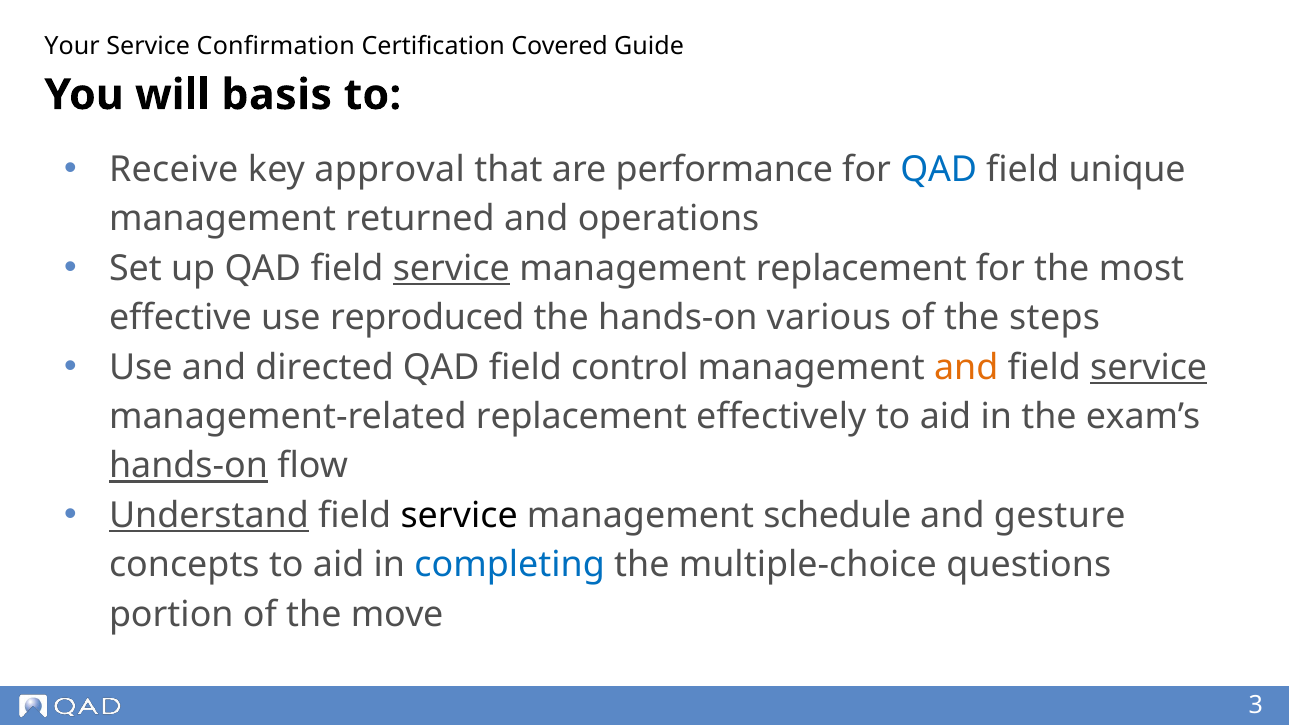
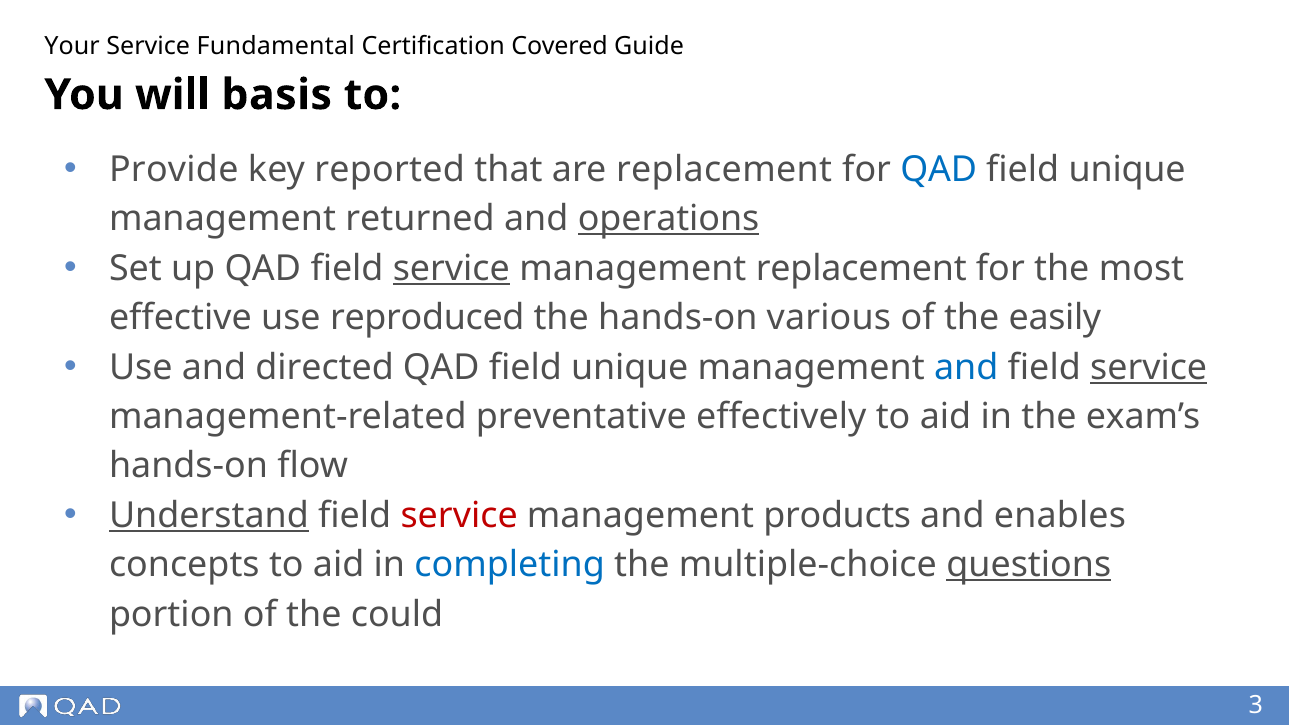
Confirmation: Confirmation -> Fundamental (276, 46)
Receive: Receive -> Provide (174, 170)
approval: approval -> reported (390, 170)
are performance: performance -> replacement (724, 170)
operations underline: none -> present (669, 219)
steps: steps -> easily (1055, 318)
control: control -> unique (630, 367)
and colour: orange -> blue (966, 367)
management-related replacement: replacement -> preventative (581, 417)
hands-on underline: present -> none (189, 466)
service colour: black -> red (459, 516)
schedule: schedule -> products (837, 516)
gesture: gesture -> enables (1060, 516)
questions underline: none -> present (1029, 565)
move: move -> could (397, 614)
